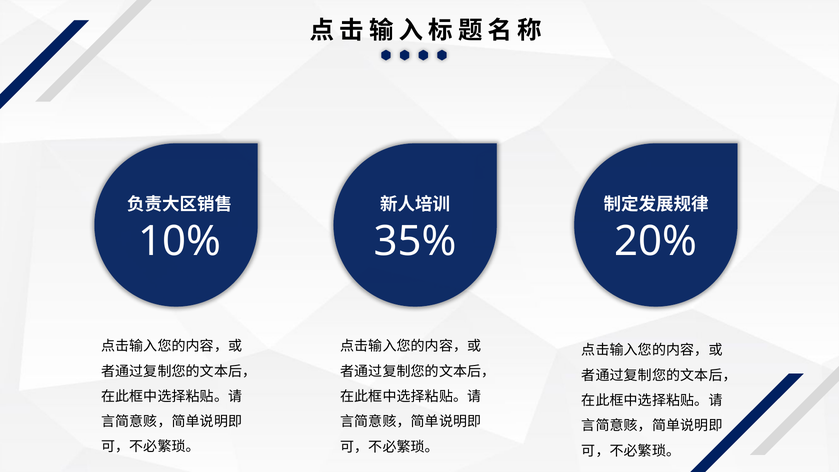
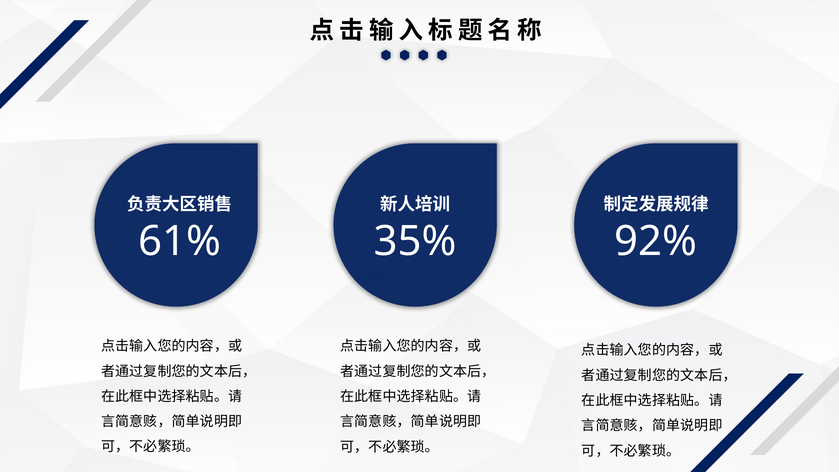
10%: 10% -> 61% (180, 241)
20%: 20% -> 92% (656, 241)
